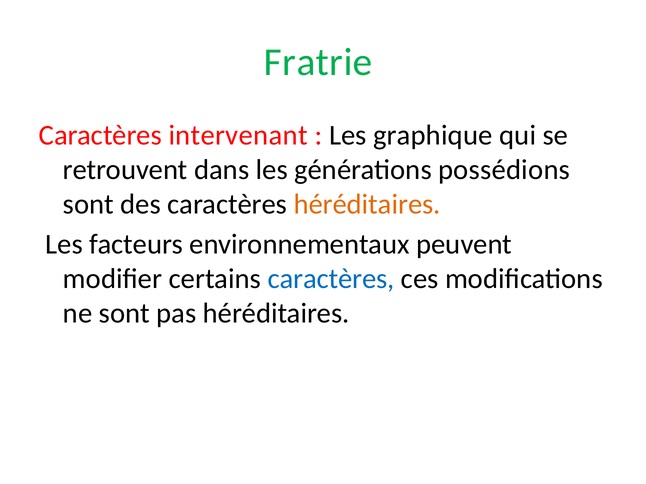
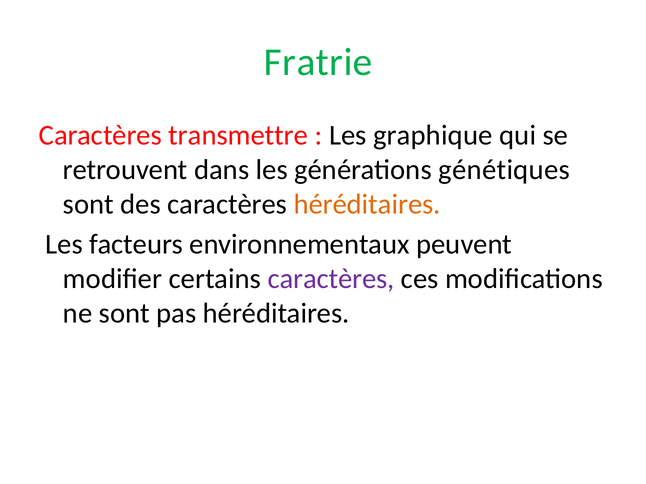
intervenant: intervenant -> transmettre (238, 136)
possédions: possédions -> génétiques (504, 170)
caractères colour: blue -> purple (331, 279)
